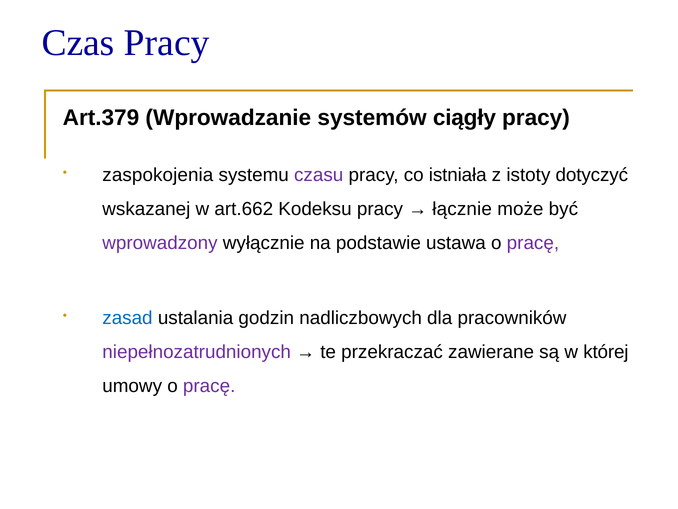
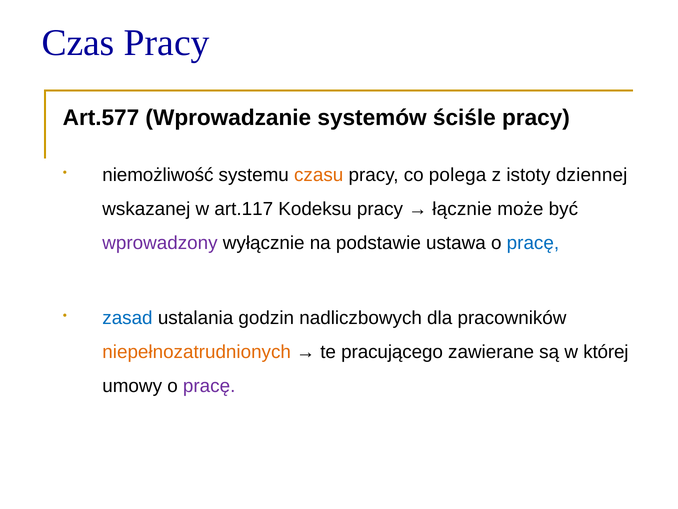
Art.379: Art.379 -> Art.577 (101, 118)
ciągły: ciągły -> ściśle (464, 118)
zaspokojenia: zaspokojenia -> niemożliwość (158, 175)
czasu colour: purple -> orange (319, 175)
istniała: istniała -> polega (458, 175)
dotyczyć: dotyczyć -> dziennej (592, 175)
art.662: art.662 -> art.117 (244, 209)
pracę colour: purple -> blue (533, 243)
niepełnozatrudnionych colour: purple -> orange (197, 352)
przekraczać: przekraczać -> pracującego (392, 352)
